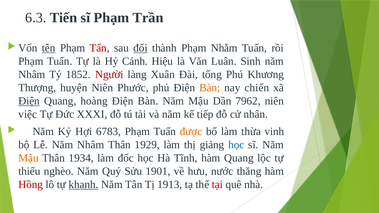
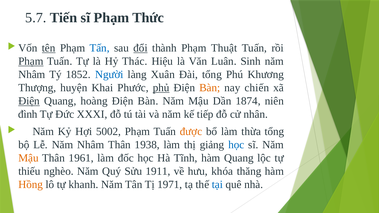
6.3: 6.3 -> 5.7 (36, 18)
Trần: Trần -> Thức (148, 18)
Tấn colour: red -> blue (100, 48)
Nhằm: Nhằm -> Thuật (224, 48)
Phạm underline: none -> present (31, 61)
Cảnh: Cảnh -> Thác (135, 61)
Người colour: red -> blue (109, 75)
huyện Niên: Niên -> Khai (102, 88)
phủ underline: none -> present (161, 88)
7962: 7962 -> 1874 (248, 101)
việc: việc -> đình (28, 114)
6783: 6783 -> 5002 (109, 132)
thừa vinh: vinh -> tổng (274, 132)
1929: 1929 -> 1938 (147, 145)
1934: 1934 -> 1961 (81, 158)
1901: 1901 -> 1911 (158, 171)
nước: nước -> khóa (222, 171)
Hồng colour: red -> orange (31, 185)
khanh underline: present -> none (84, 185)
1913: 1913 -> 1971 (170, 185)
tại colour: red -> blue (217, 185)
